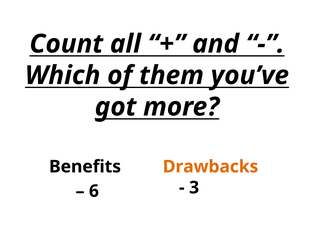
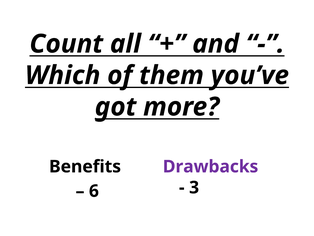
Drawbacks colour: orange -> purple (211, 166)
